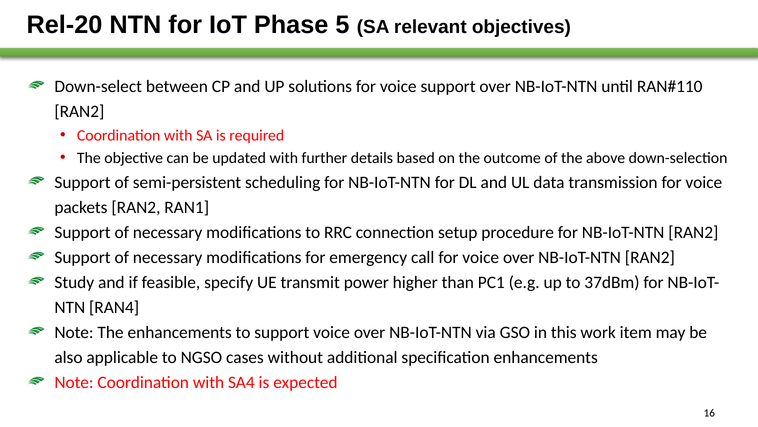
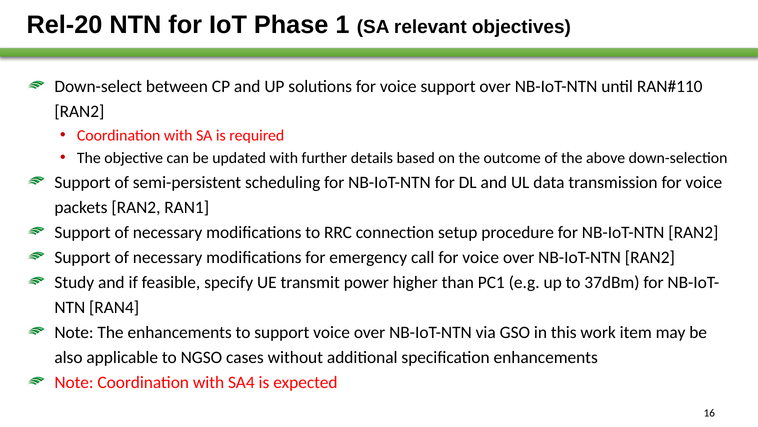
5: 5 -> 1 (342, 25)
